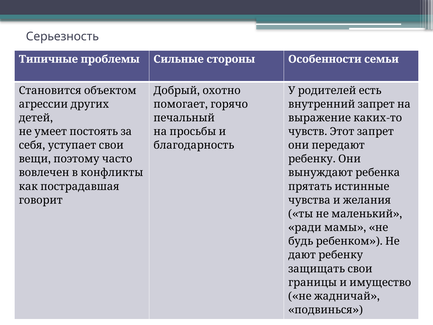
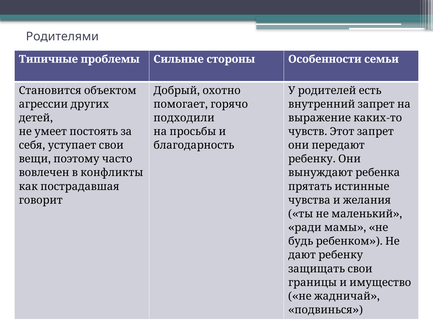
Серьезность: Серьезность -> Родителями (62, 37)
печальный: печальный -> подходили (184, 118)
